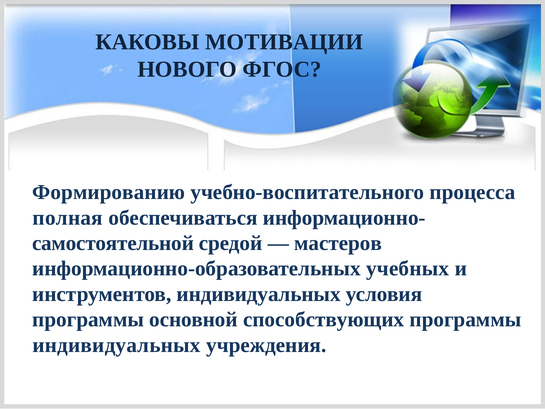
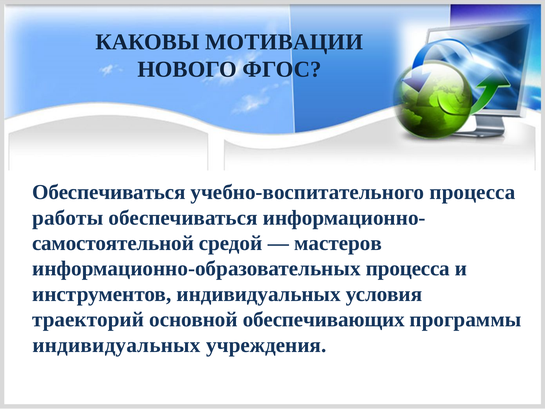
Формированию: Формированию -> Обеспечиваться (109, 192)
полная: полная -> работы (68, 218)
информационно-образовательных учебных: учебных -> процесса (408, 268)
программы: программы -> траекторий (88, 319)
способствующих: способствующих -> обеспечивающих (324, 319)
